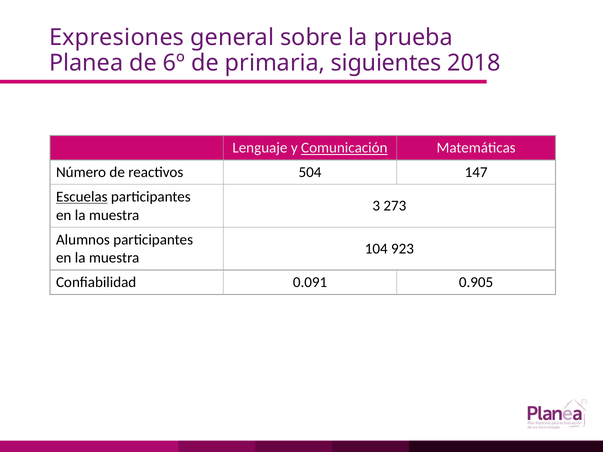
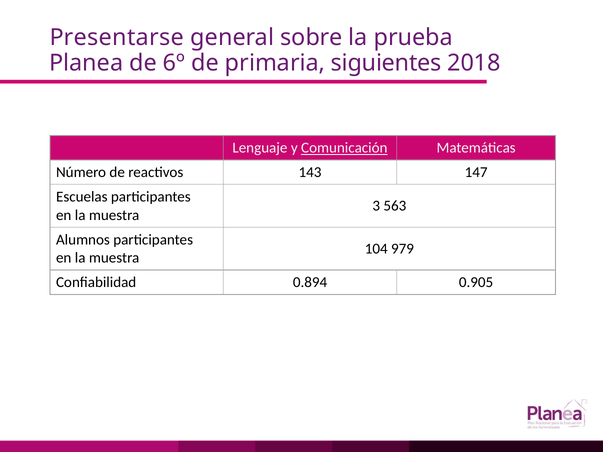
Expresiones: Expresiones -> Presentarse (117, 37)
504: 504 -> 143 (310, 172)
Escuelas underline: present -> none (82, 197)
273: 273 -> 563 (395, 206)
923: 923 -> 979 (402, 249)
0.091: 0.091 -> 0.894 (310, 283)
